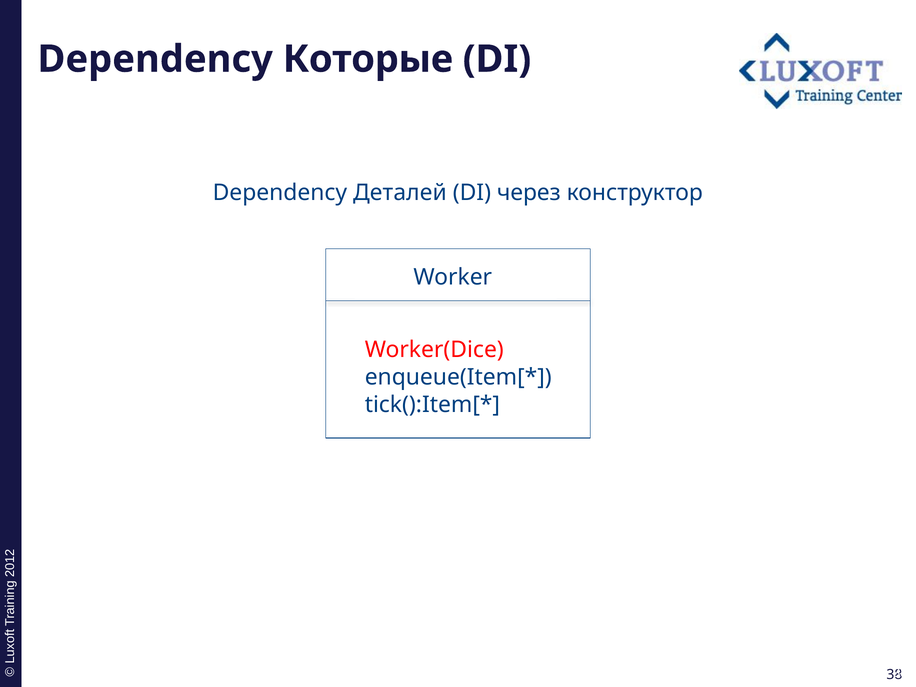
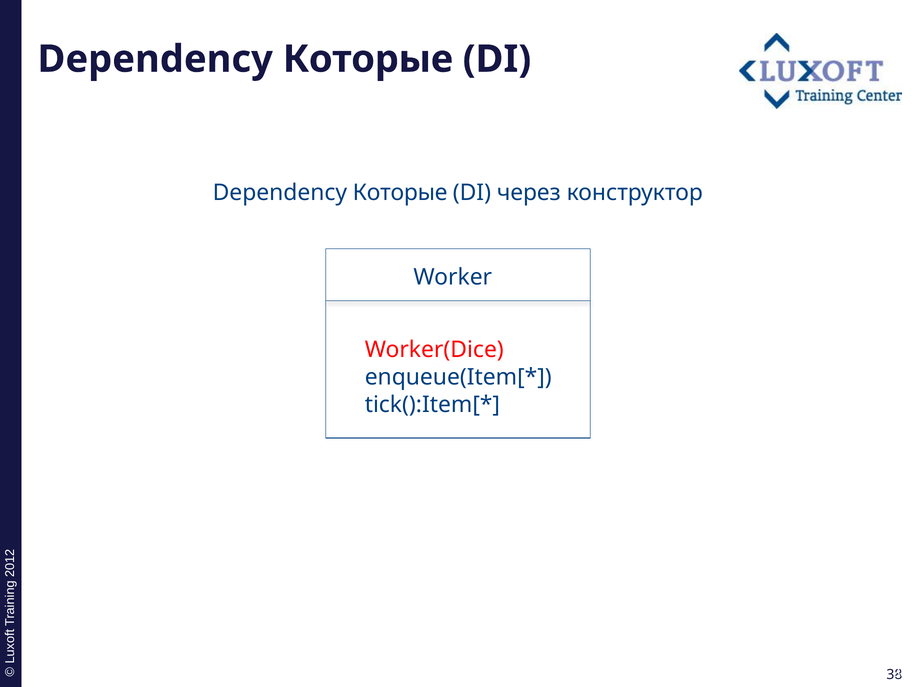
Деталей: Деталей -> Которые (400, 193)
